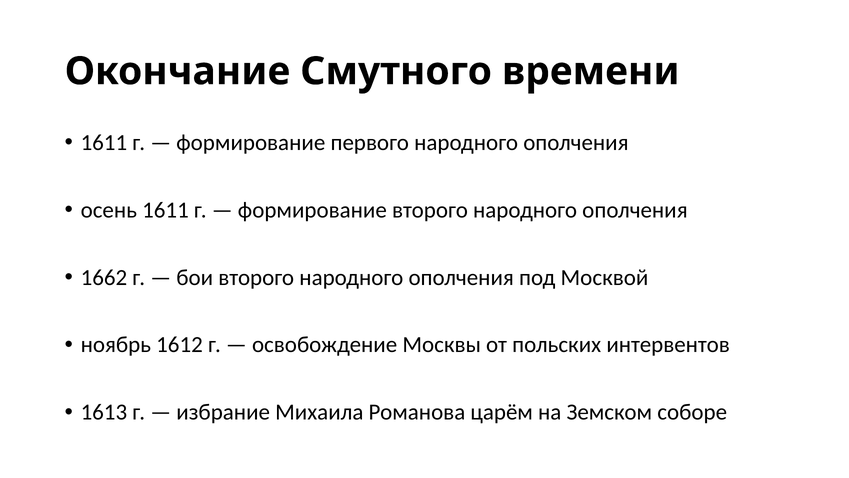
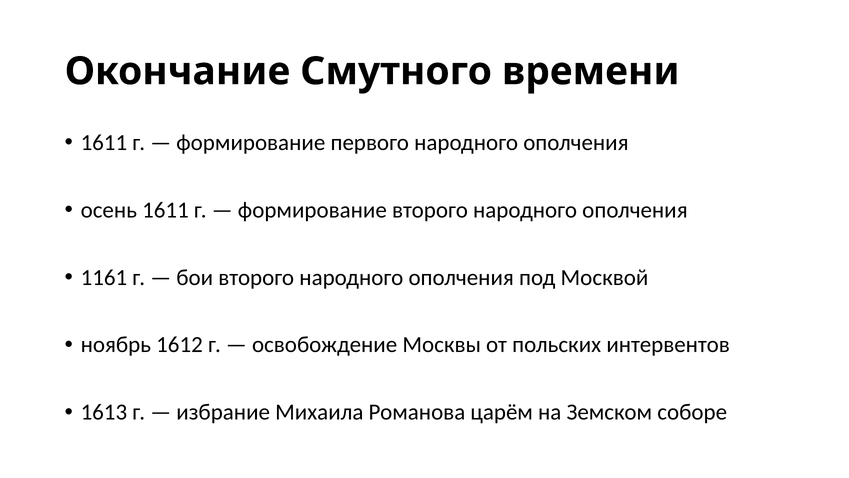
1662: 1662 -> 1161 (104, 277)
